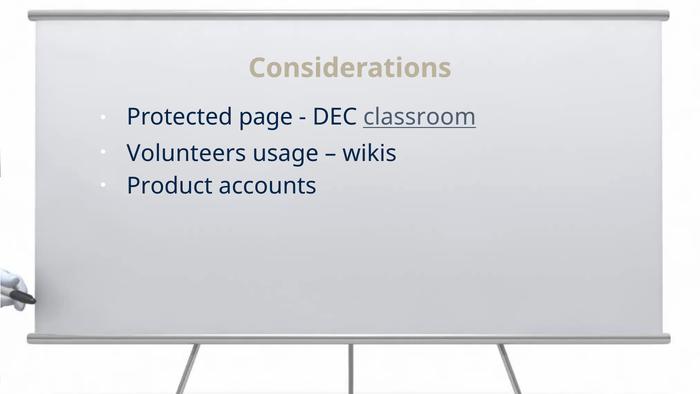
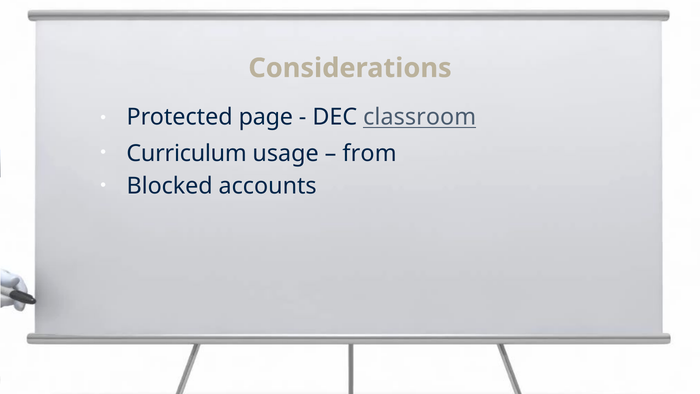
Volunteers: Volunteers -> Curriculum (187, 153)
wikis: wikis -> from (370, 153)
Product: Product -> Blocked (170, 186)
